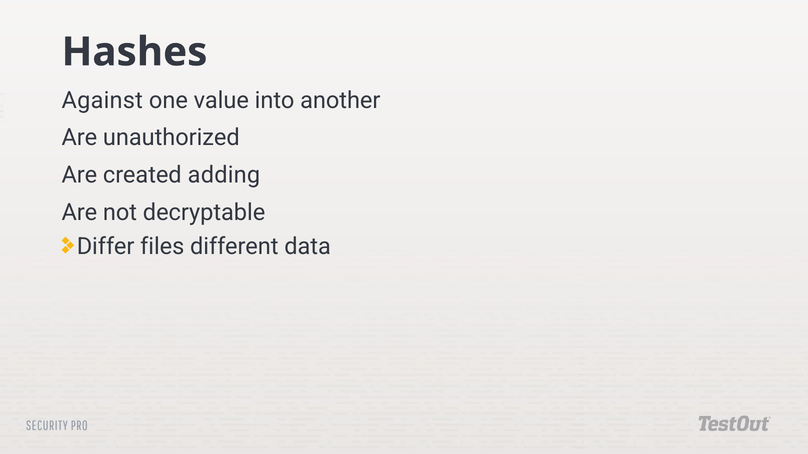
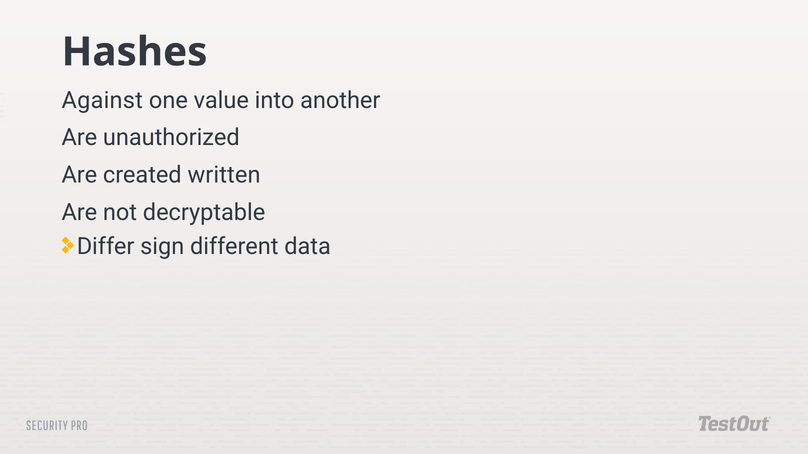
adding: adding -> written (224, 175)
files: files -> sign (162, 247)
